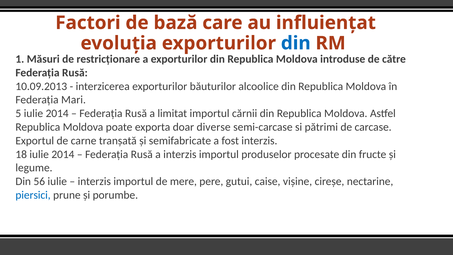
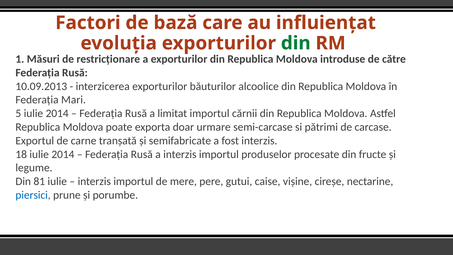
din colour: blue -> green (296, 43)
diverse: diverse -> urmare (214, 127)
56: 56 -> 81 (39, 181)
